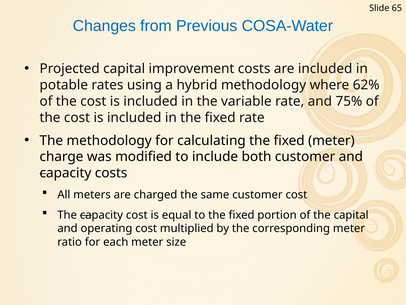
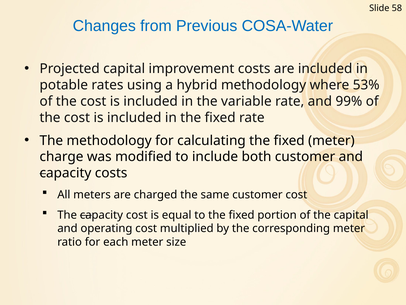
65: 65 -> 58 (397, 8)
62%: 62% -> 53% (366, 85)
75%: 75% -> 99% (349, 101)
